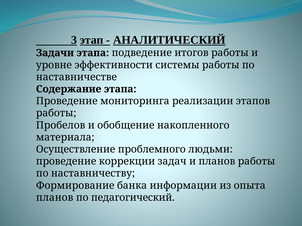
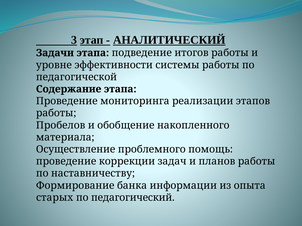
наставничестве: наставничестве -> педагогической (76, 77)
людьми: людьми -> помощь (211, 150)
планов: планов -> старых (55, 198)
